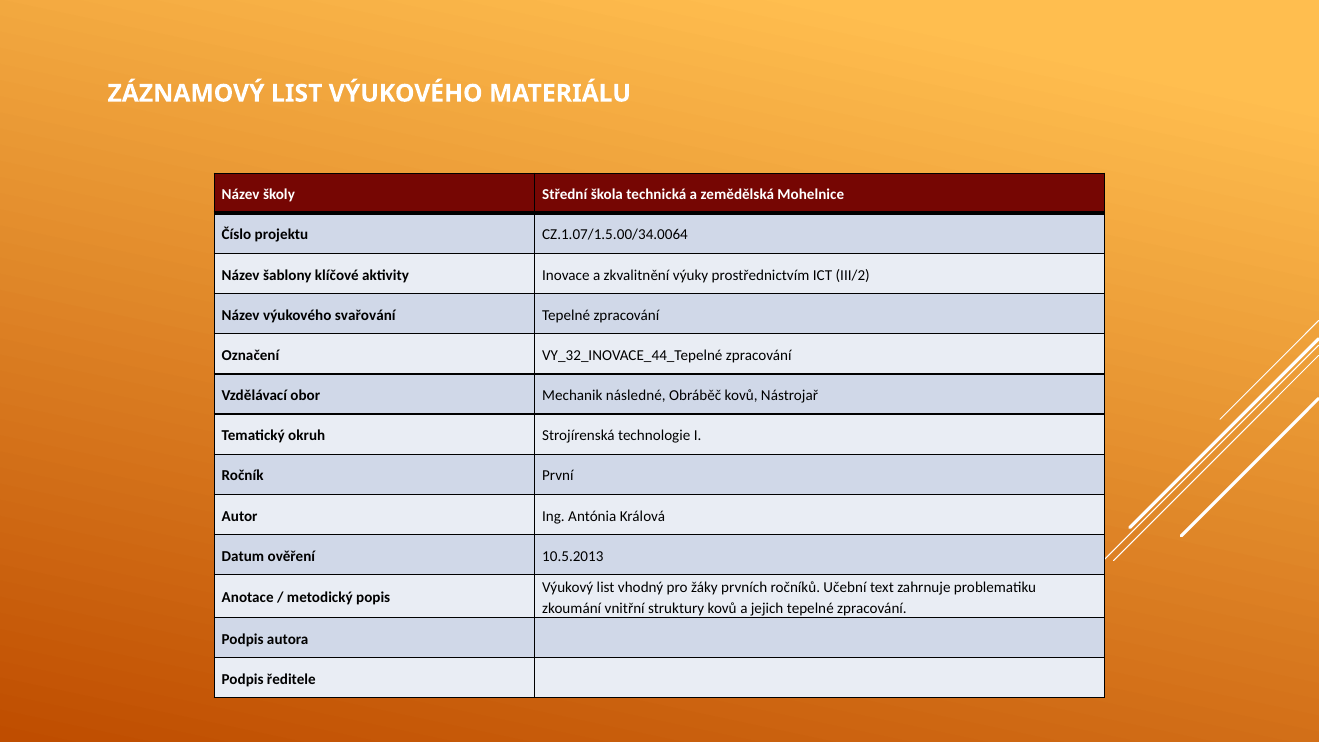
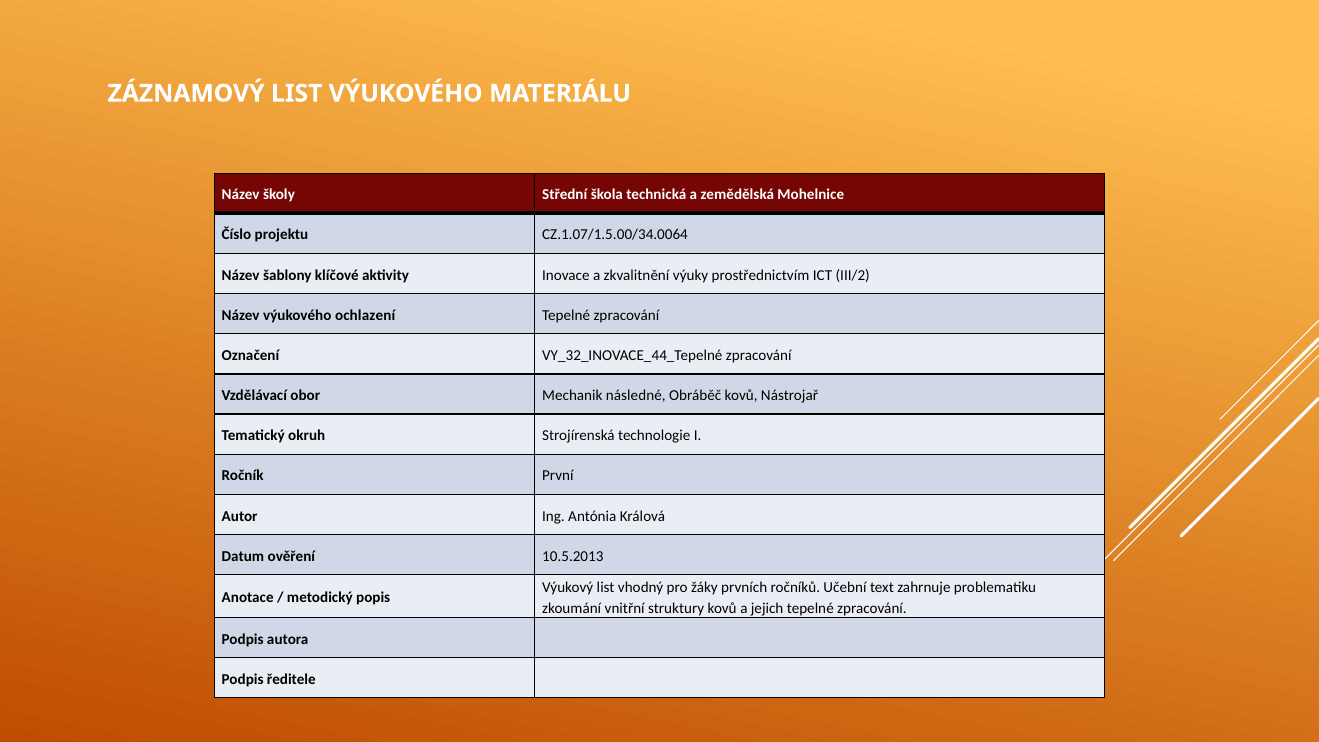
svařování: svařování -> ochlazení (365, 315)
